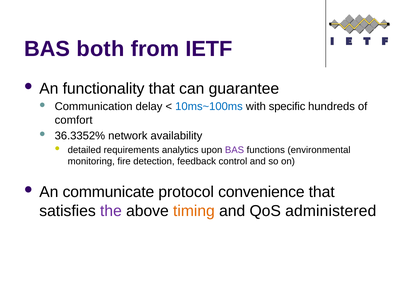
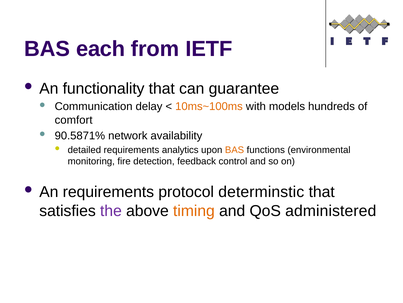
both: both -> each (101, 49)
10ms~100ms colour: blue -> orange (209, 106)
specific: specific -> models (287, 106)
36.3352%: 36.3352% -> 90.5871% (80, 135)
BAS colour: purple -> orange (235, 150)
An communicate: communicate -> requirements (108, 192)
convenience: convenience -> determinstic (261, 192)
